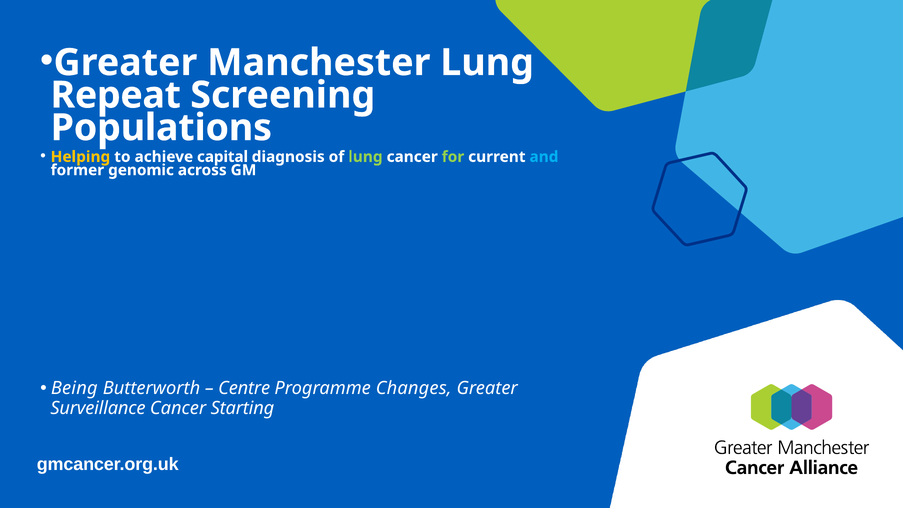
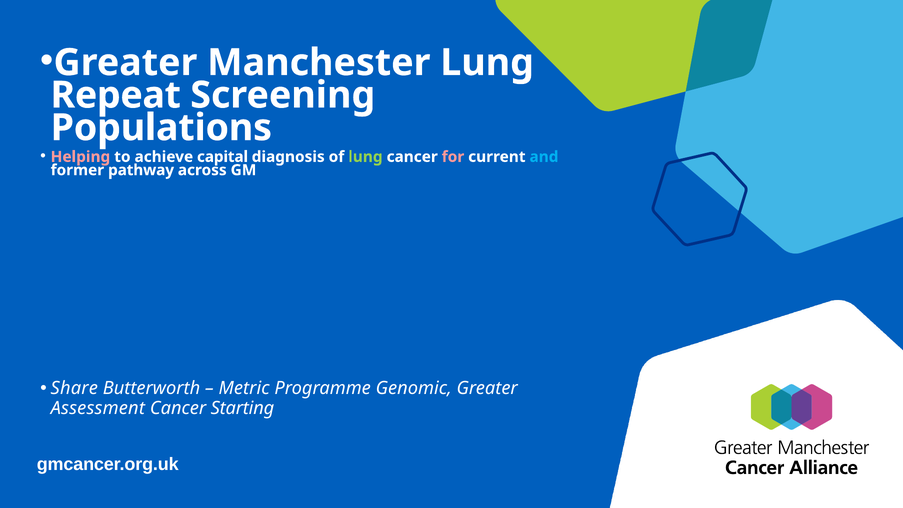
Helping colour: yellow -> pink (80, 157)
for colour: light green -> pink (453, 157)
genomic: genomic -> pathway (141, 170)
Being: Being -> Share (74, 388)
Centre: Centre -> Metric (244, 388)
Changes: Changes -> Genomic (414, 388)
Surveillance: Surveillance -> Assessment (98, 408)
